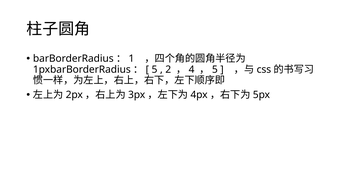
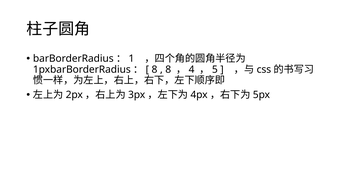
5: 5 -> 8 (154, 70)
2: 2 -> 8 (168, 70)
